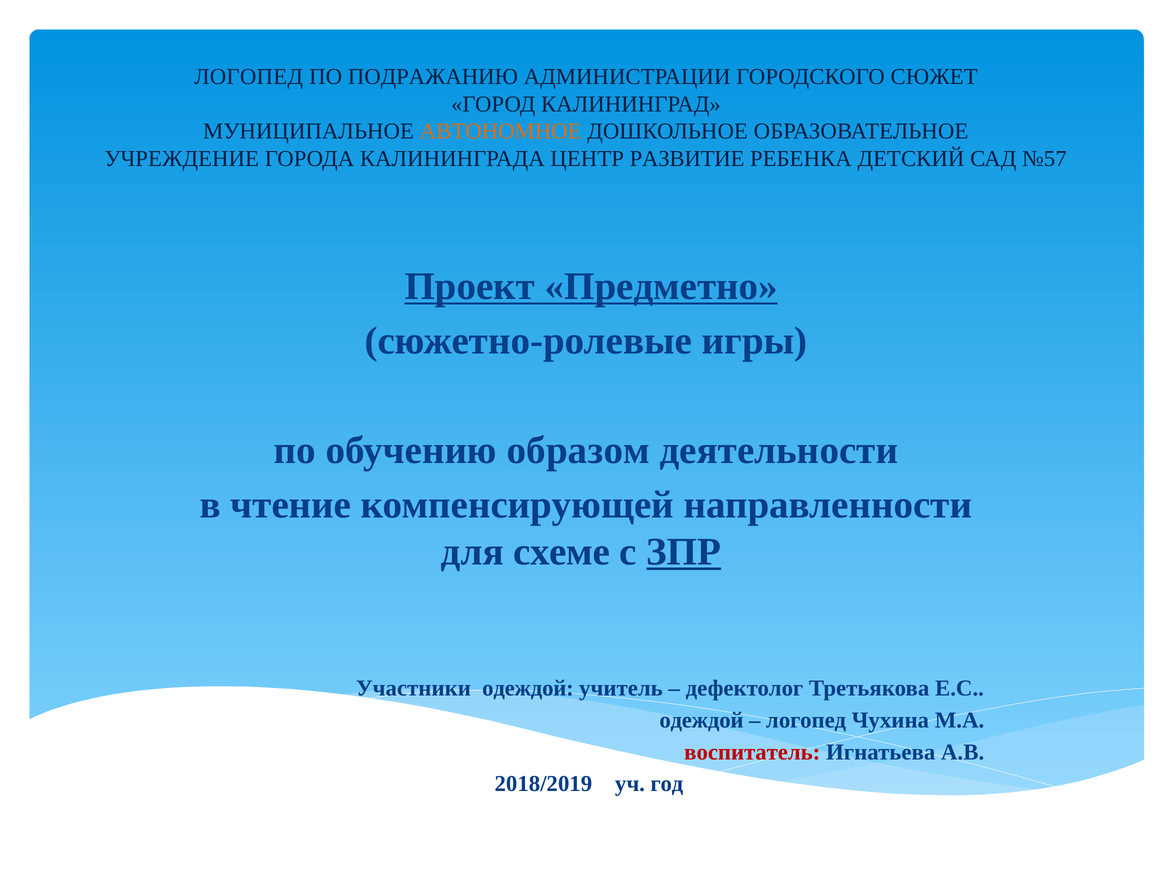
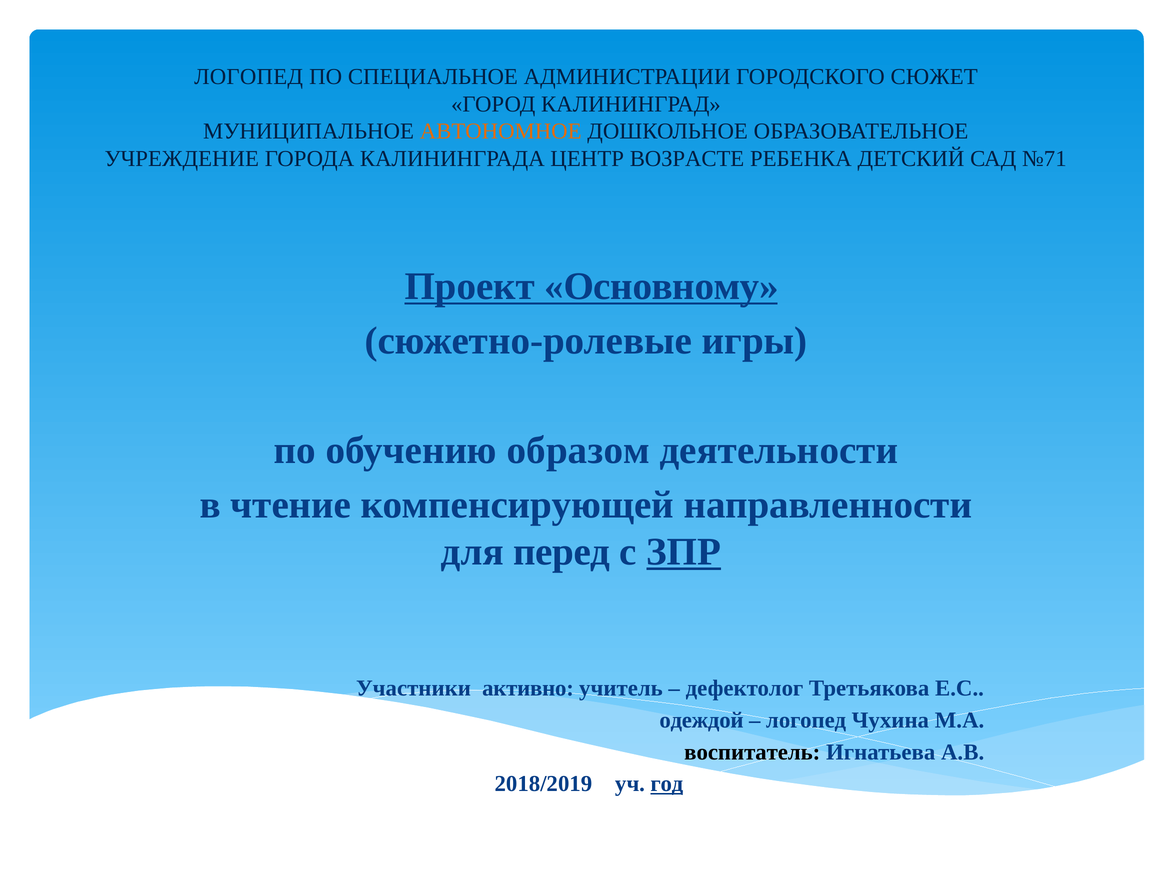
ПОДРАЖАНИЮ: ПОДРАЖАНИЮ -> СПЕЦИАЛЬНОЕ (433, 77)
РАЗВИТИЕ: РАЗВИТИЕ -> ВОЗРАСТЕ (687, 159)
№57: №57 -> №71 (1044, 159)
Предметно: Предметно -> Основному (661, 286)
схеме: схеме -> перед (562, 552)
Участники одеждой: одеждой -> активно (528, 688)
воспитатель colour: red -> black (752, 752)
год underline: none -> present (667, 784)
